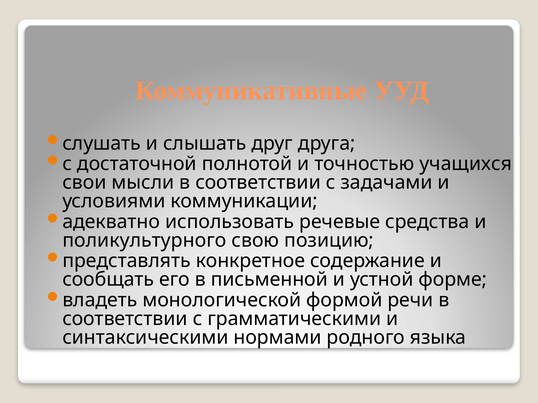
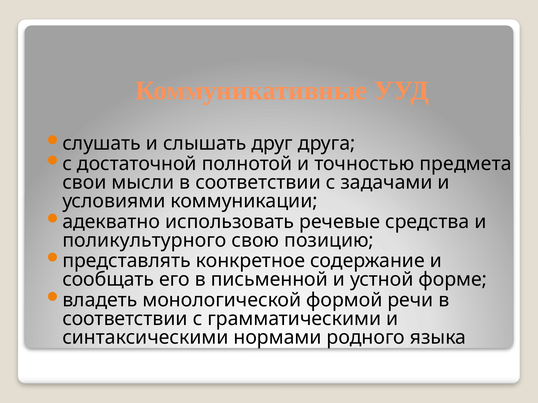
учащихся: учащихся -> предмета (466, 164)
